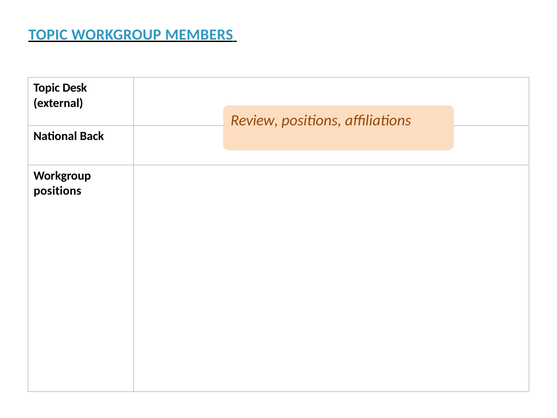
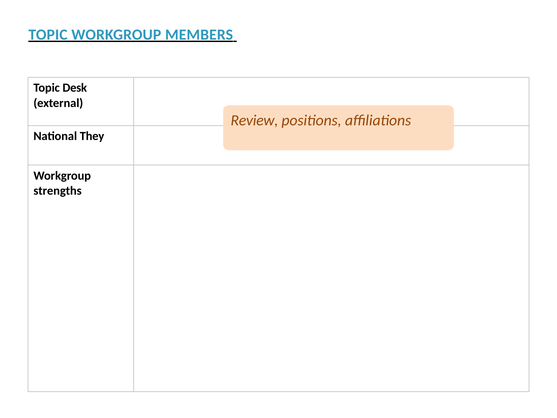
Back: Back -> They (92, 136)
positions: positions -> strengths (58, 191)
